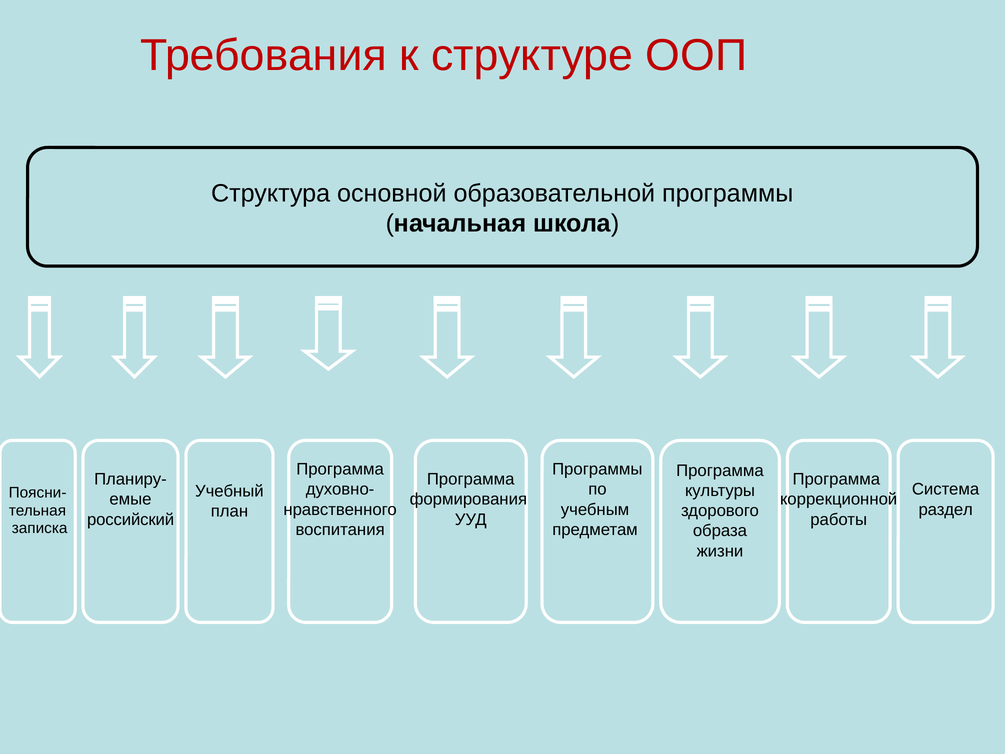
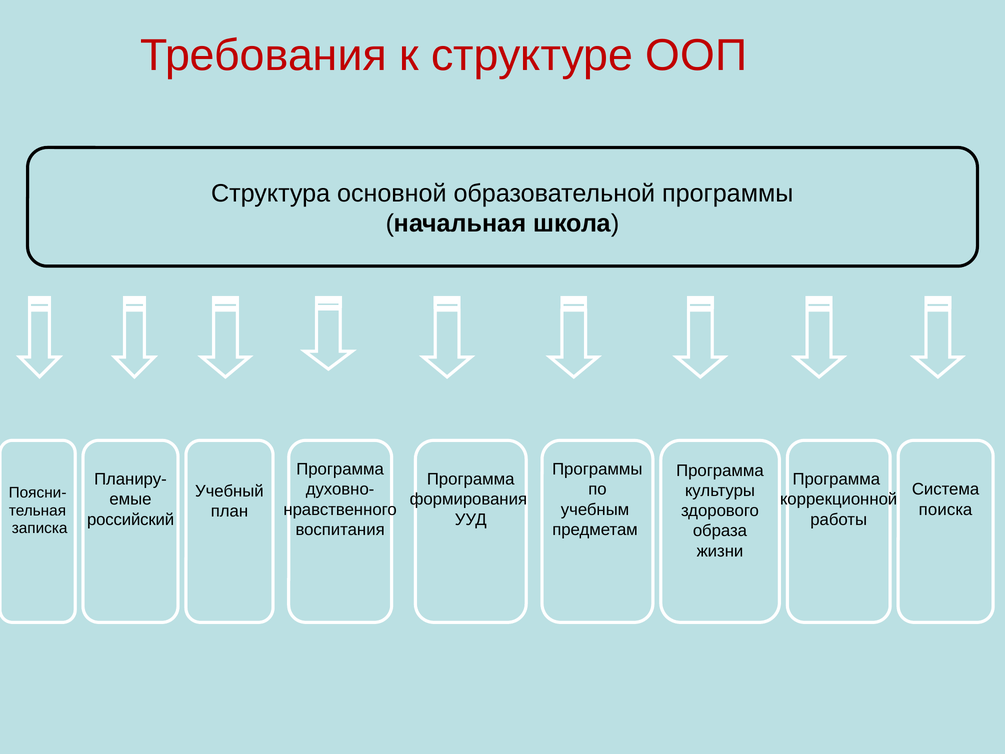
раздел: раздел -> поиска (945, 509)
